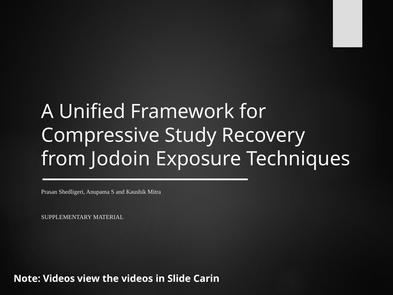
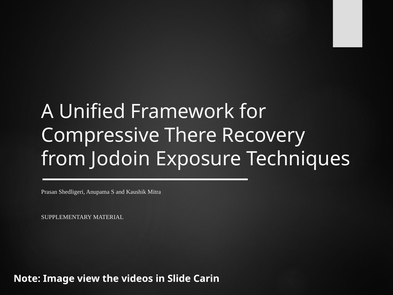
Study: Study -> There (191, 135)
Note Videos: Videos -> Image (59, 278)
